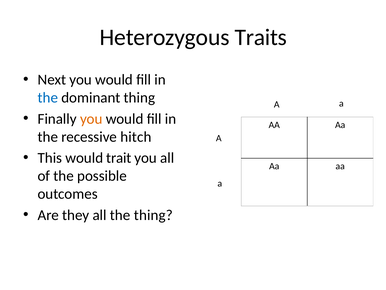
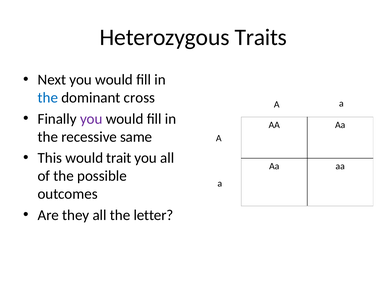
dominant thing: thing -> cross (139, 98)
you colour: orange -> purple (91, 119)
hitch: hitch -> same (136, 137)
the thing: thing -> letter (153, 215)
